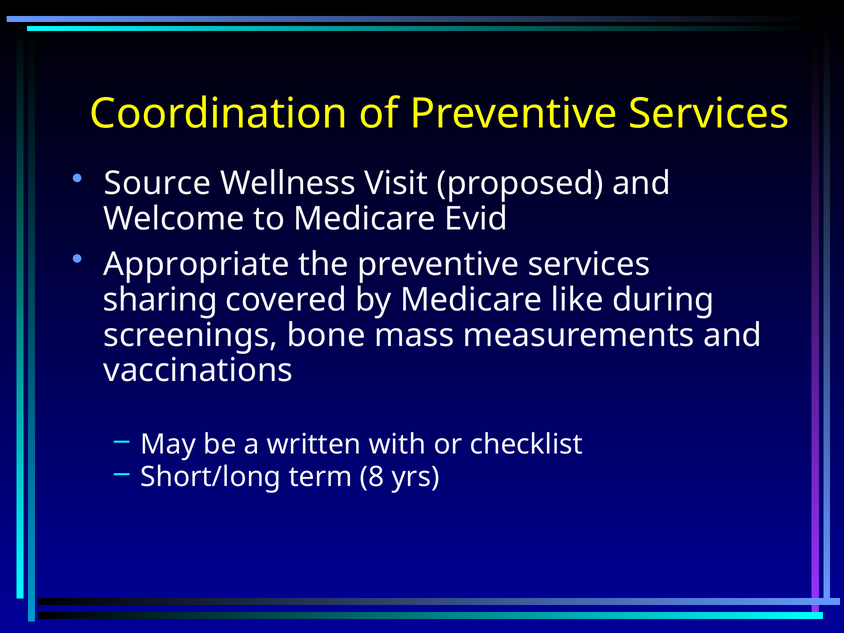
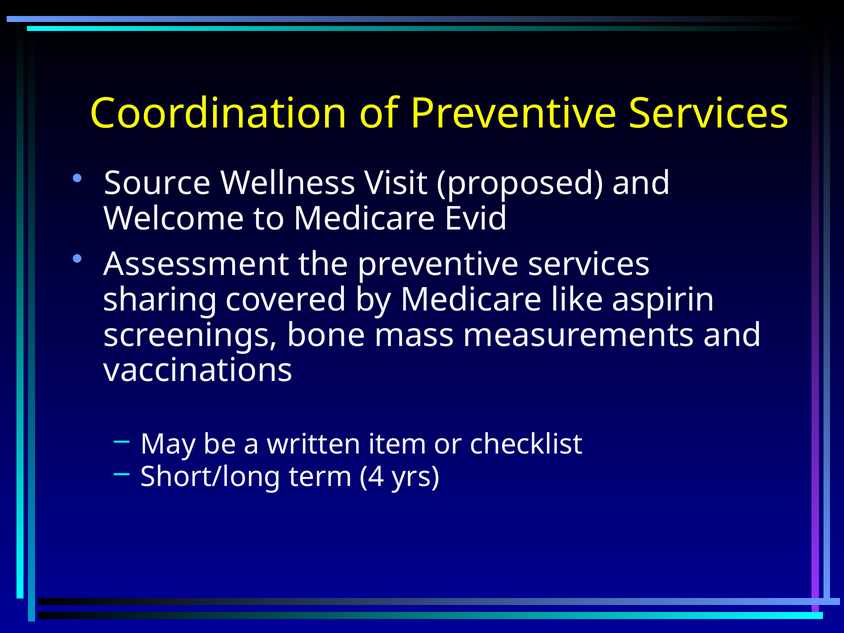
Appropriate: Appropriate -> Assessment (197, 264)
during: during -> aspirin (663, 300)
with: with -> item (398, 445)
8: 8 -> 4 (372, 477)
